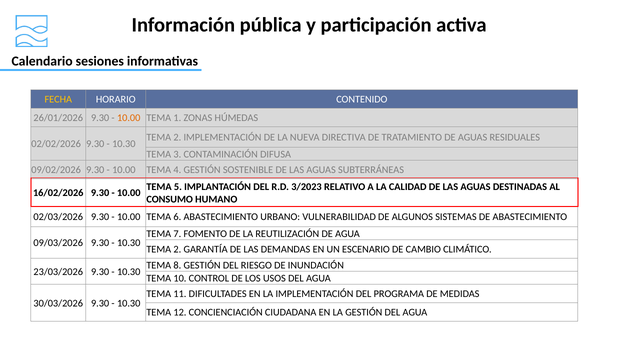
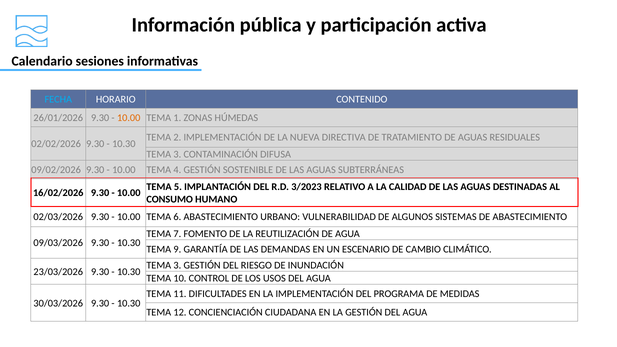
FECHA colour: yellow -> light blue (58, 100)
2: 2 -> 9 (177, 249)
8: 8 -> 3 (177, 265)
